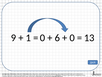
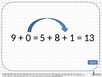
1: 1 -> 0 (28, 38)
0: 0 -> 5 (42, 38)
6: 6 -> 8 (57, 38)
0: 0 -> 1 (72, 38)
